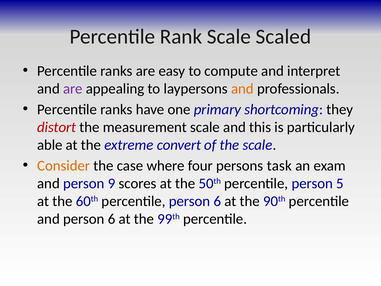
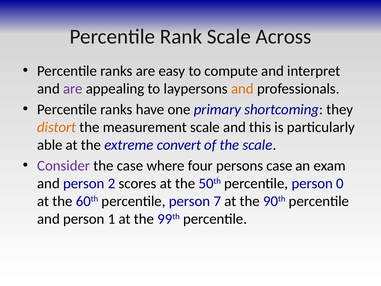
Scaled: Scaled -> Across (283, 37)
distort colour: red -> orange (57, 127)
Consider colour: orange -> purple (64, 165)
persons task: task -> case (279, 165)
9: 9 -> 2 (112, 183)
5: 5 -> 0 (340, 183)
percentile person 6: 6 -> 7 (217, 201)
and person 6: 6 -> 1 (112, 219)
